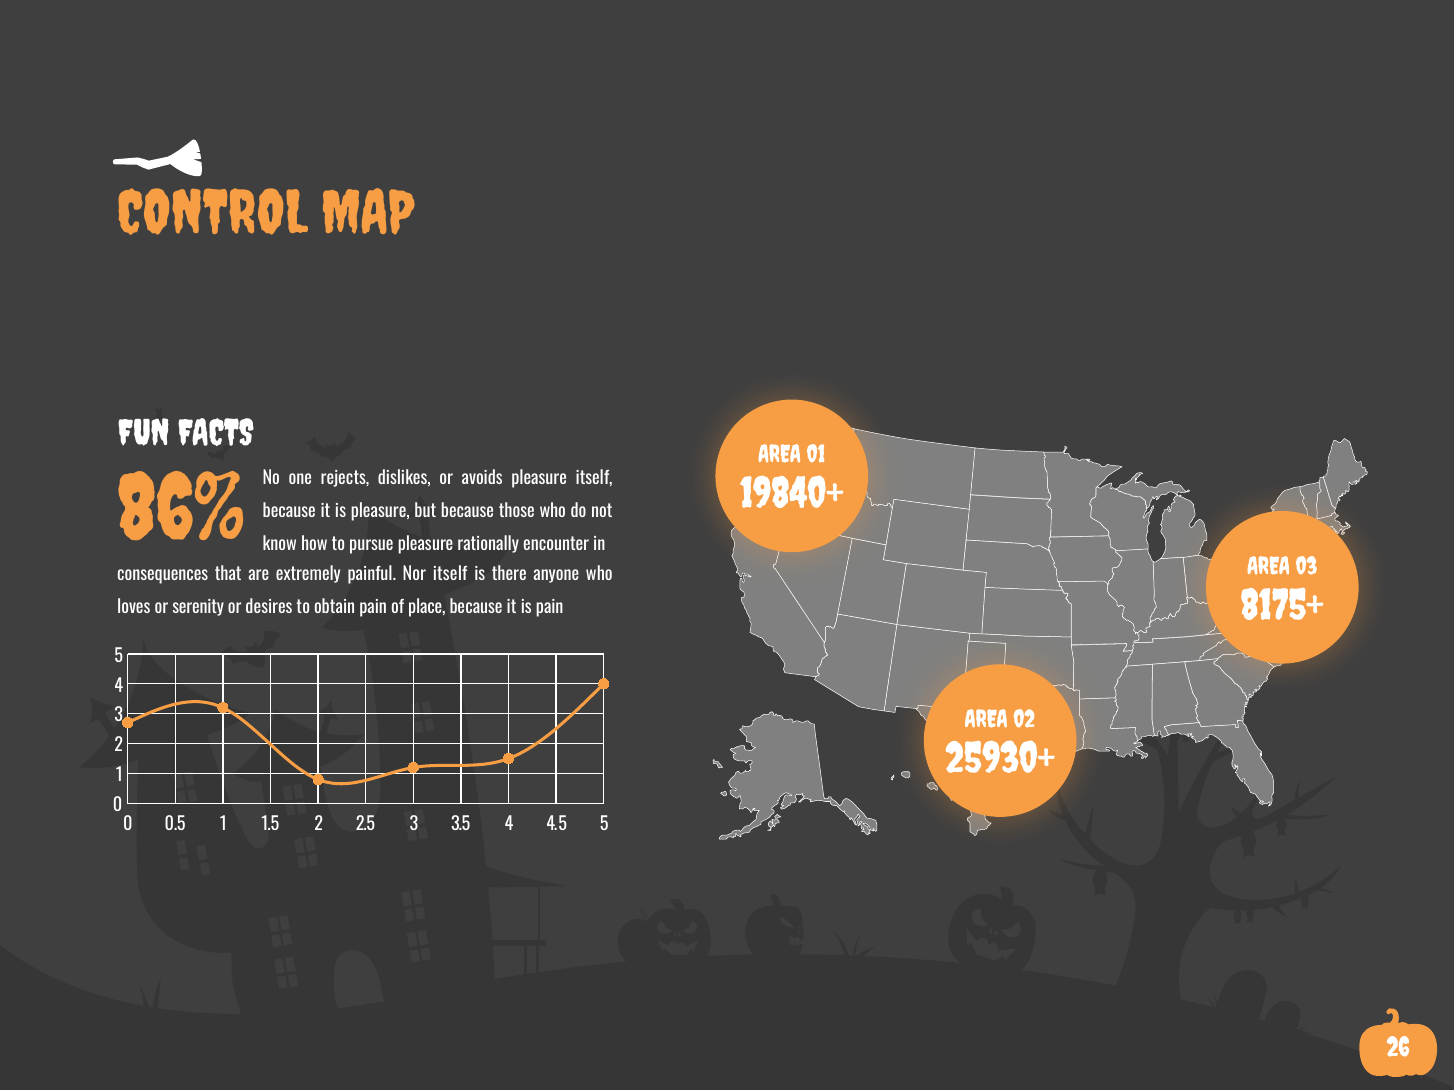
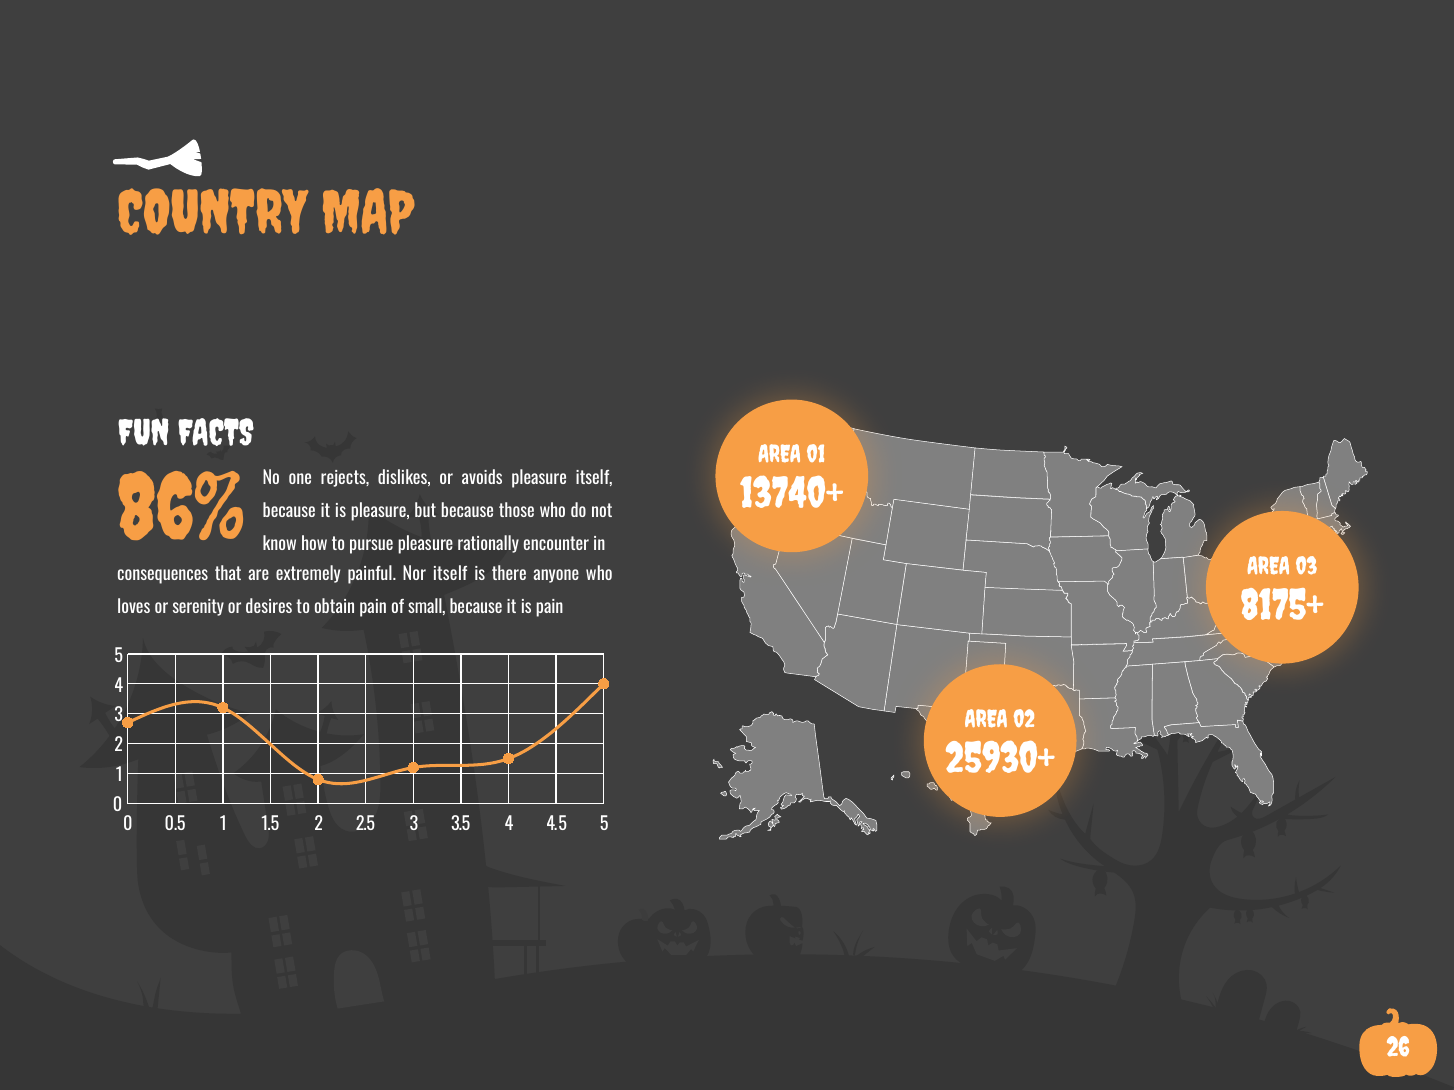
CONTROL: CONTROL -> COUNTRY (212, 214)
19840+: 19840+ -> 13740+ (792, 494)
place: place -> small (427, 608)
